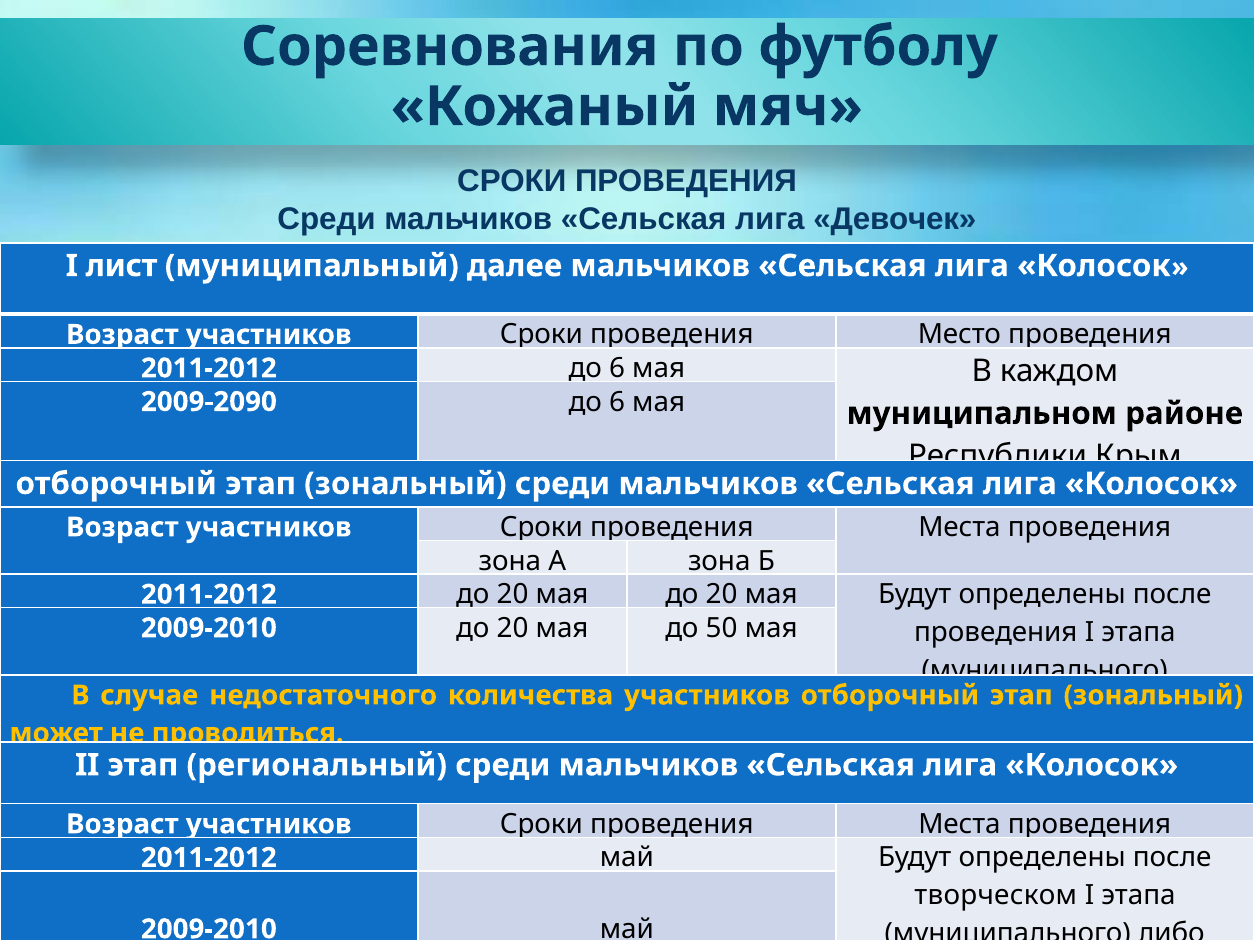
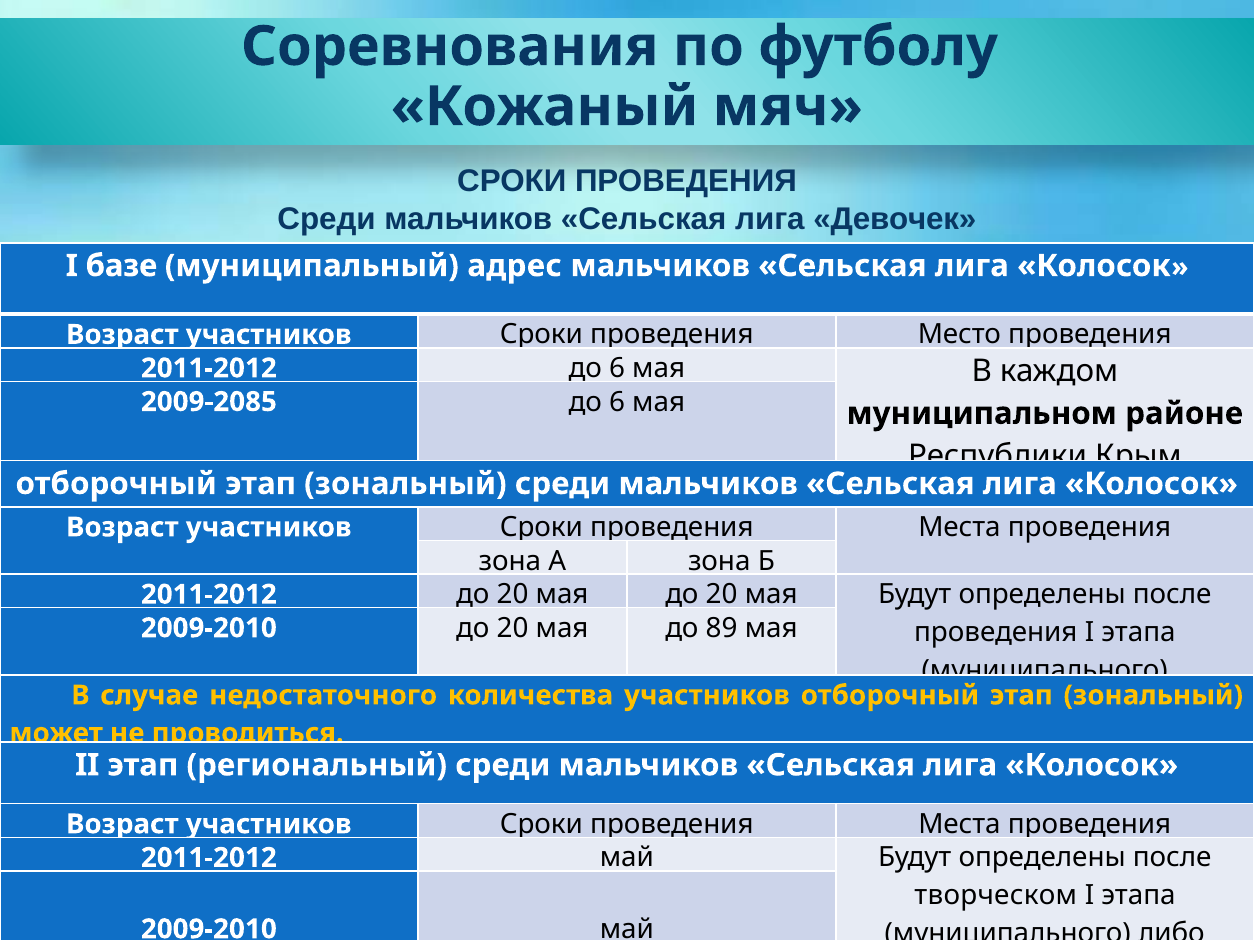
лист: лист -> базе (121, 266)
далее: далее -> адрес (515, 266)
2009-2090: 2009-2090 -> 2009-2085 (209, 402)
50: 50 -> 89 (722, 628)
